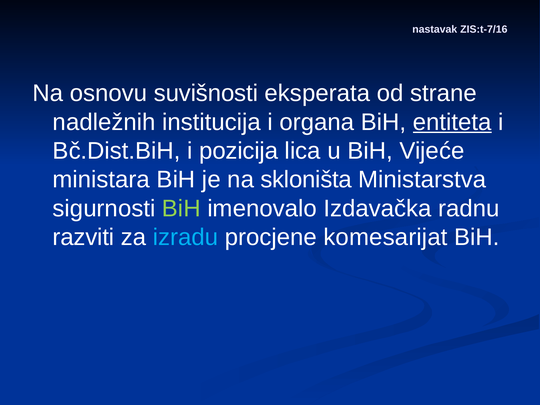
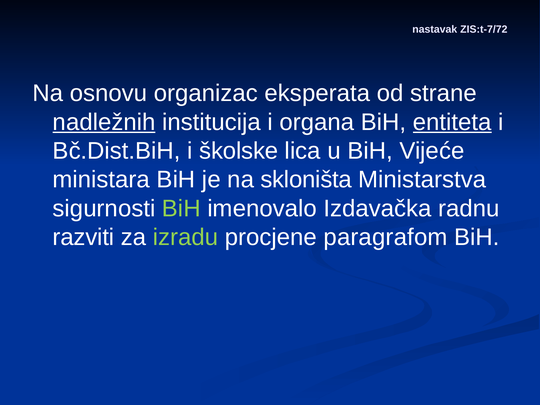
ZIS:t-7/16: ZIS:t-7/16 -> ZIS:t-7/72 (484, 29)
suvišnosti: suvišnosti -> organizac (206, 93)
nadležnih underline: none -> present (104, 122)
pozicija: pozicija -> školske (239, 151)
izradu colour: light blue -> light green (185, 237)
komesarijat: komesarijat -> paragrafom (386, 237)
